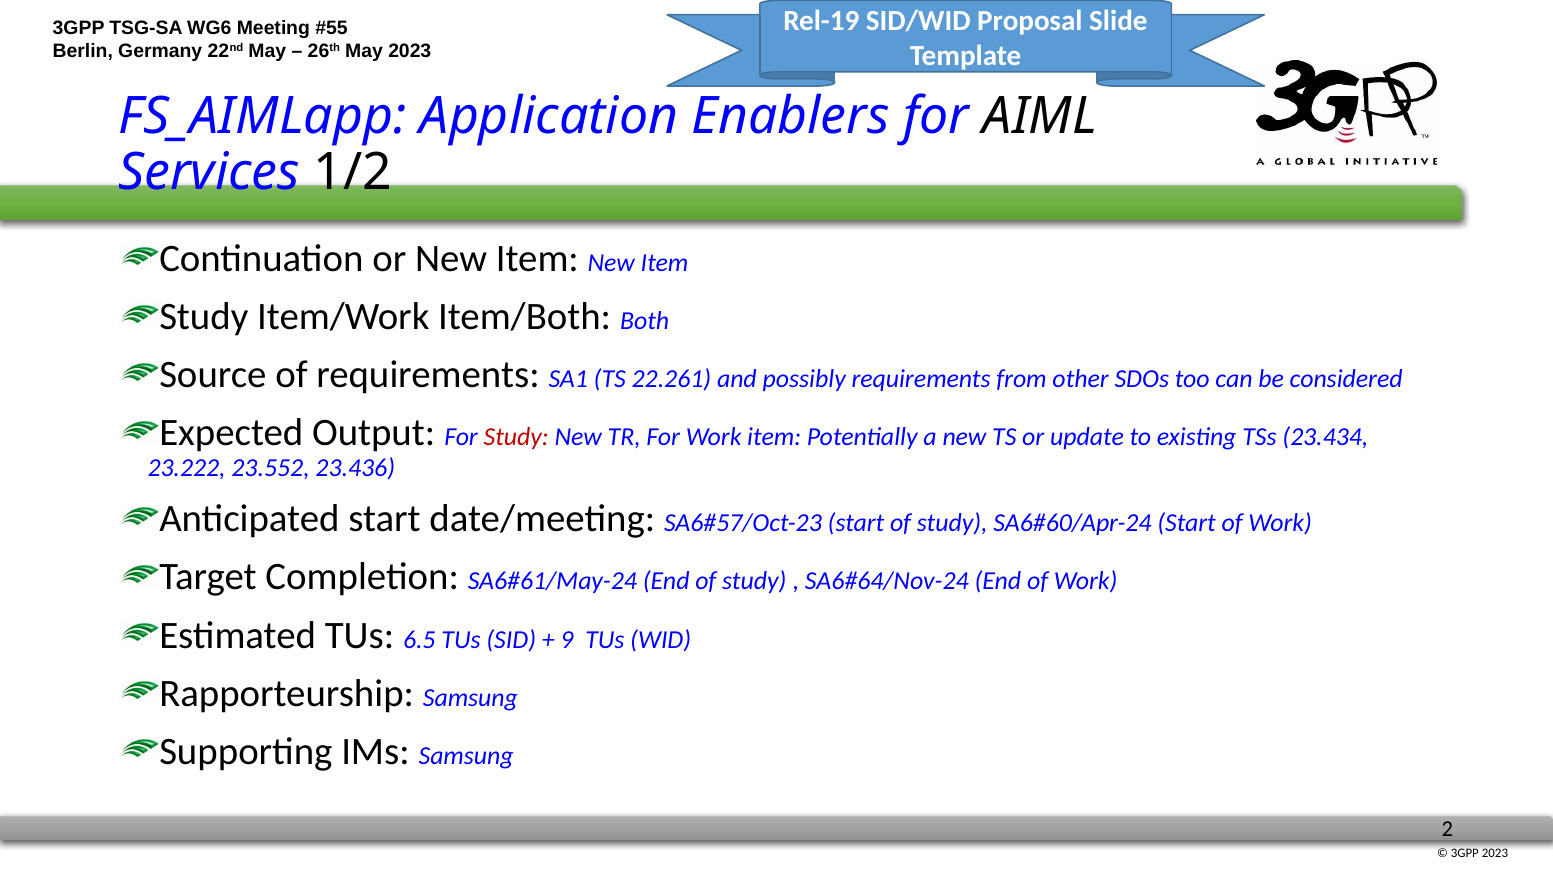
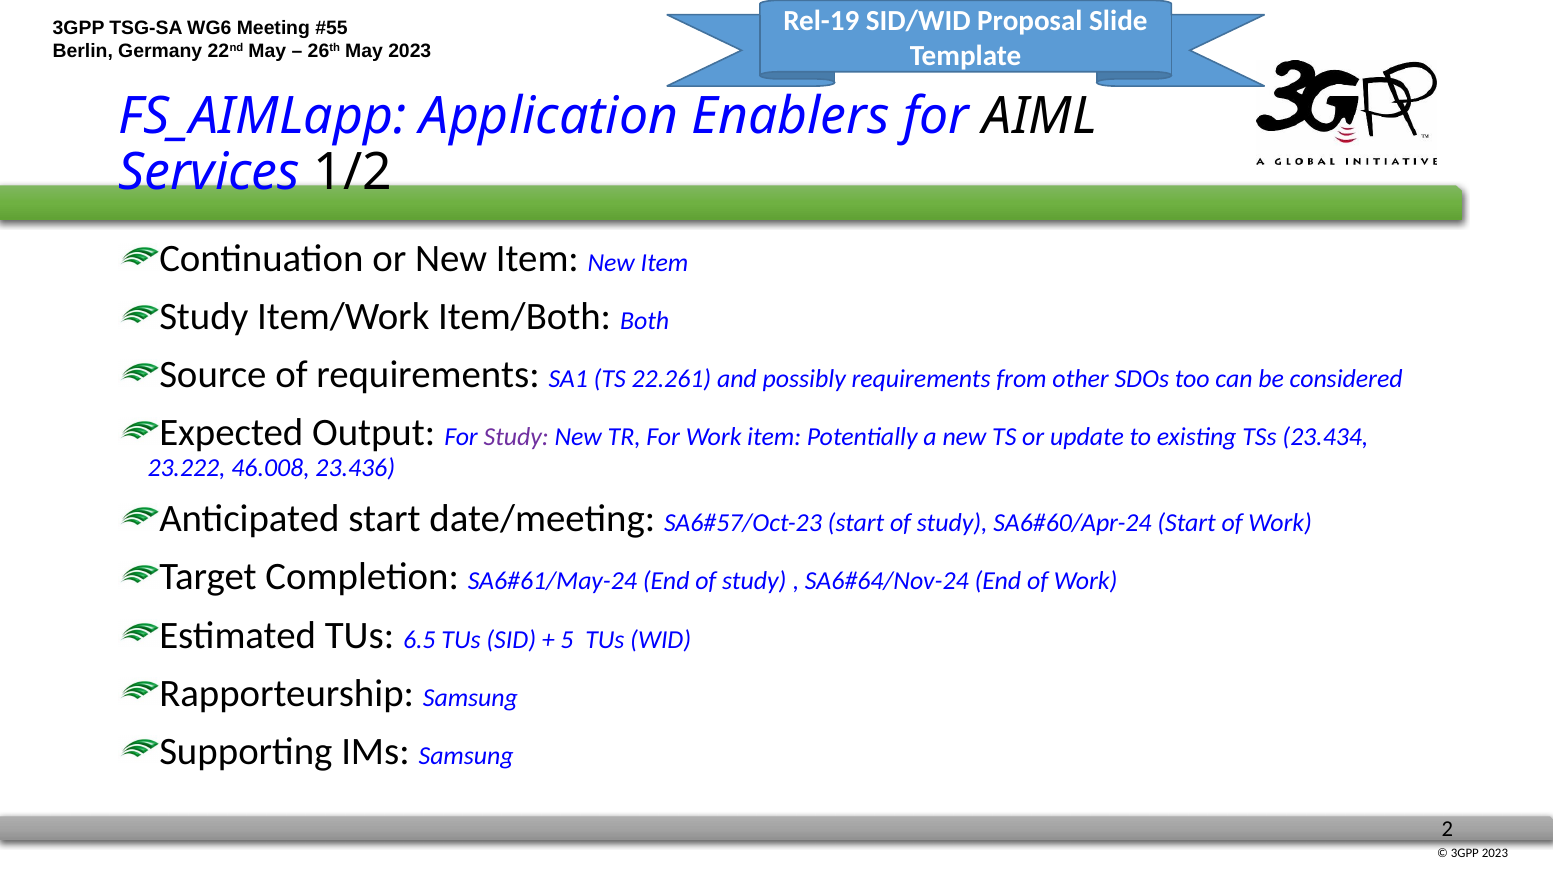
Study colour: red -> purple (516, 438)
23.552: 23.552 -> 46.008 (271, 468)
9: 9 -> 5 (567, 640)
